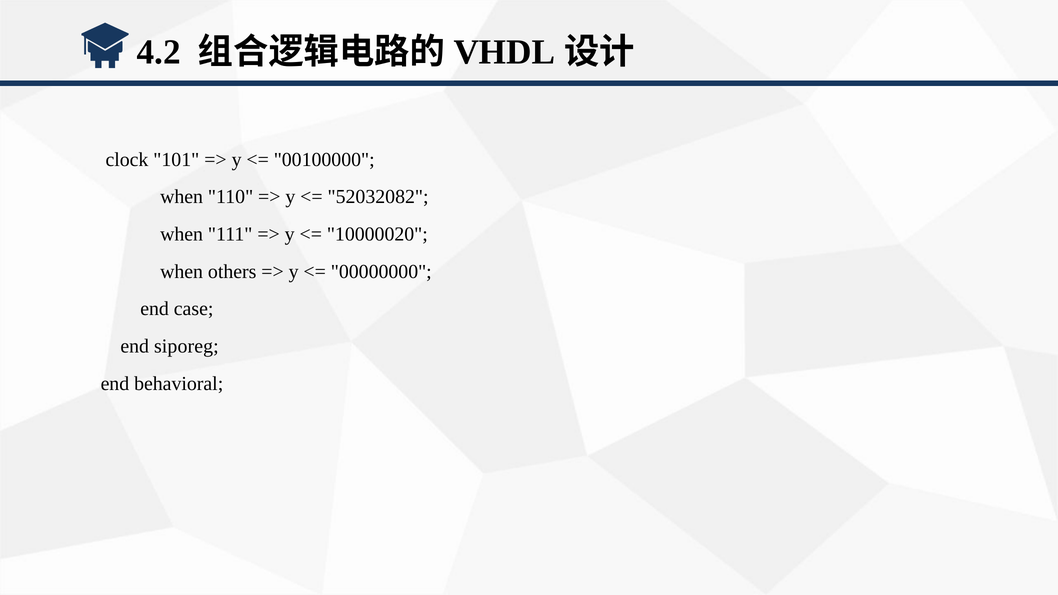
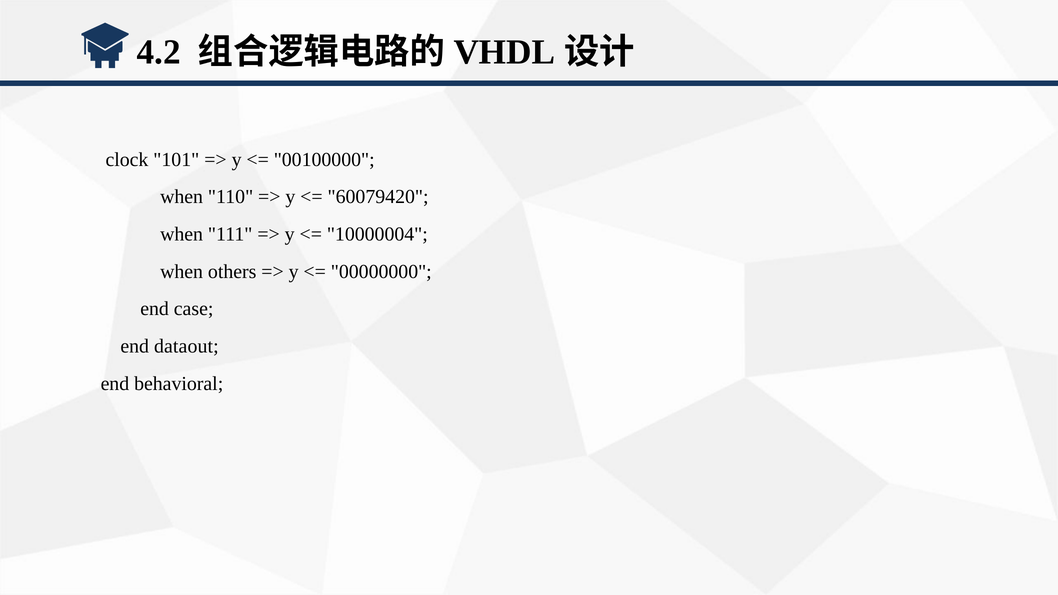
52032082: 52032082 -> 60079420 (378, 197)
10000020: 10000020 -> 10000004 (377, 234)
siporeg: siporeg -> dataout (186, 346)
